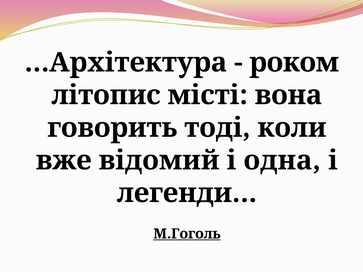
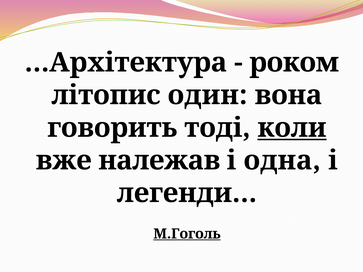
місті: місті -> один (208, 95)
коли underline: none -> present (292, 128)
відомий: відомий -> належав (159, 161)
